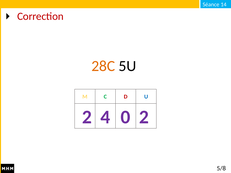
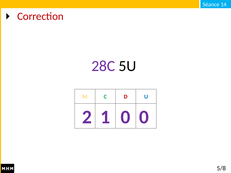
28C colour: orange -> purple (103, 66)
4: 4 -> 1 (105, 117)
0 2: 2 -> 0 (144, 117)
